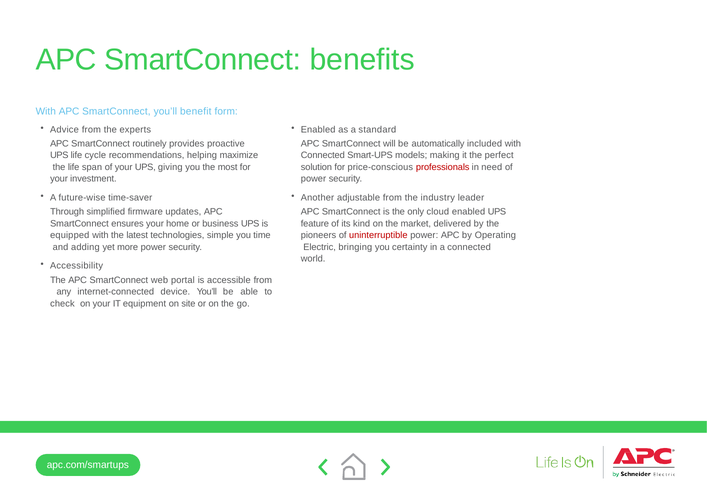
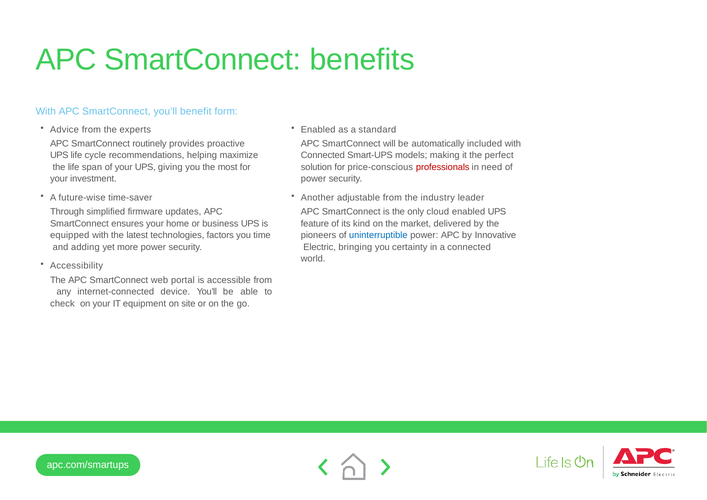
simple: simple -> factors (220, 235)
uninterruptible colour: red -> blue (378, 235)
Operating: Operating -> Innovative (495, 235)
